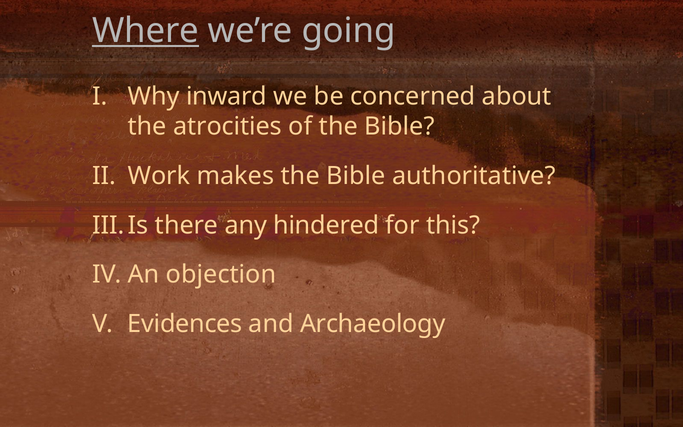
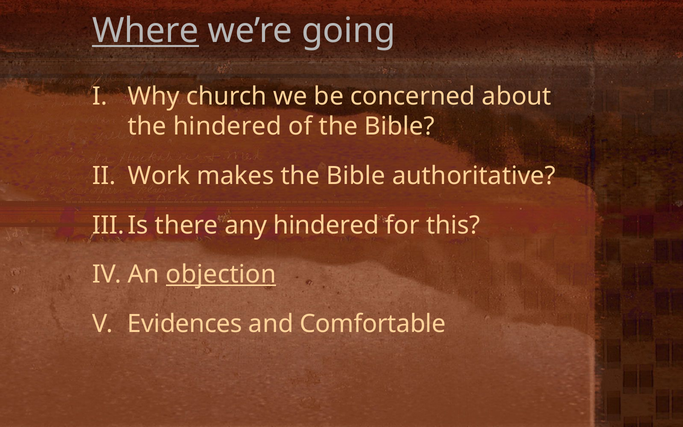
inward: inward -> church (227, 96)
the atrocities: atrocities -> hindered (227, 127)
objection underline: none -> present (221, 274)
Archaeology: Archaeology -> Comfortable (373, 324)
